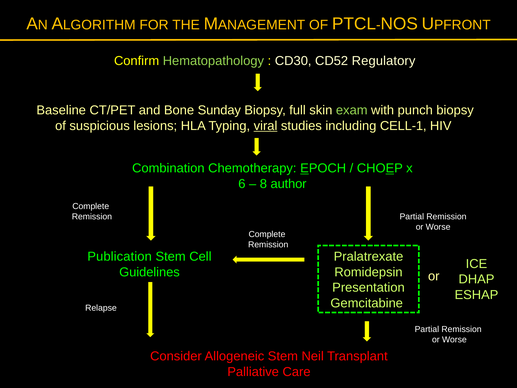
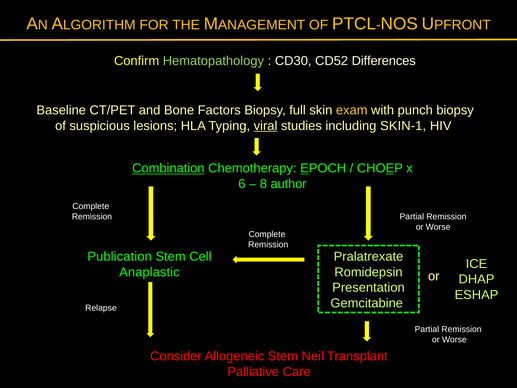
Regulatory: Regulatory -> Differences (384, 61)
Sunday: Sunday -> Factors (219, 110)
exam colour: light green -> yellow (352, 110)
CELL-1: CELL-1 -> SKIN-1 (403, 126)
Combination underline: none -> present (168, 168)
Guidelines: Guidelines -> Anaplastic (149, 272)
